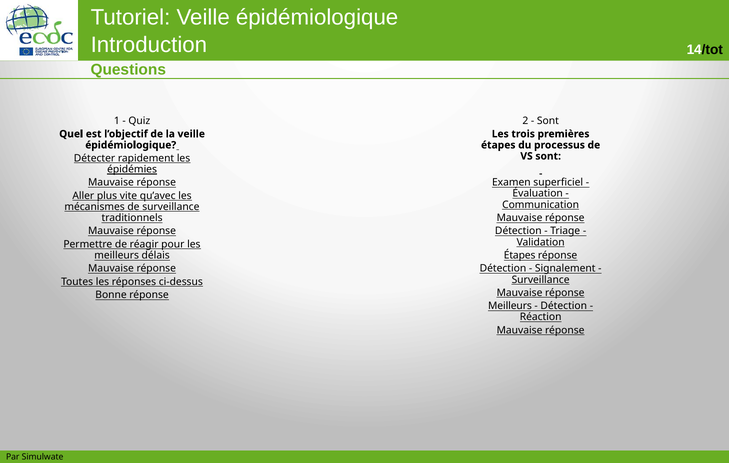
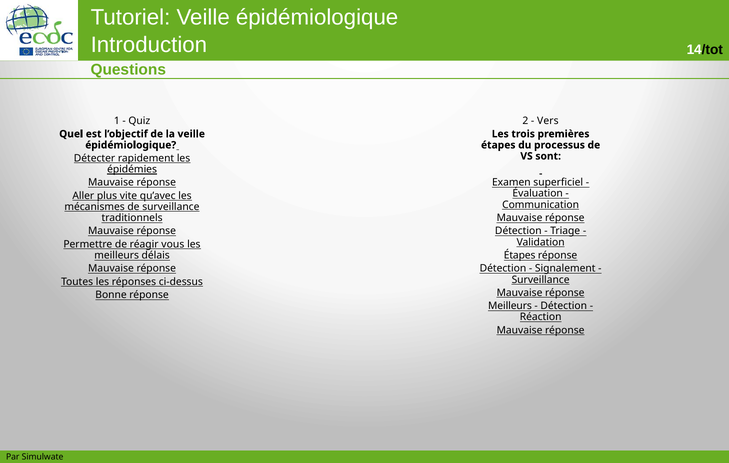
Sont: Sont -> Vers (548, 121)
pour: pour -> vous (173, 244)
